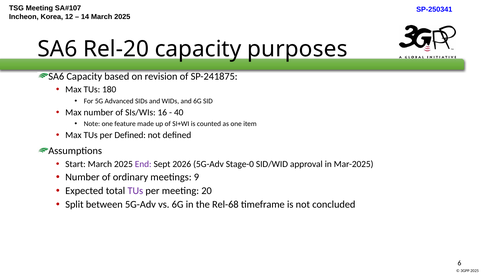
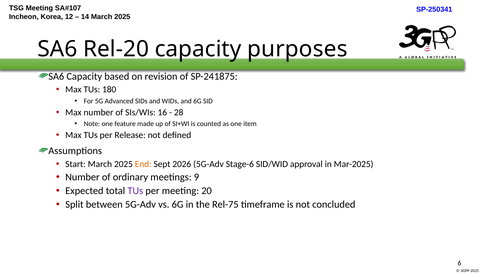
40: 40 -> 28 (179, 113)
per Defined: Defined -> Release (130, 135)
End colour: purple -> orange (143, 164)
Stage-0: Stage-0 -> Stage-6 (240, 164)
Rel-68: Rel-68 -> Rel-75 (225, 205)
